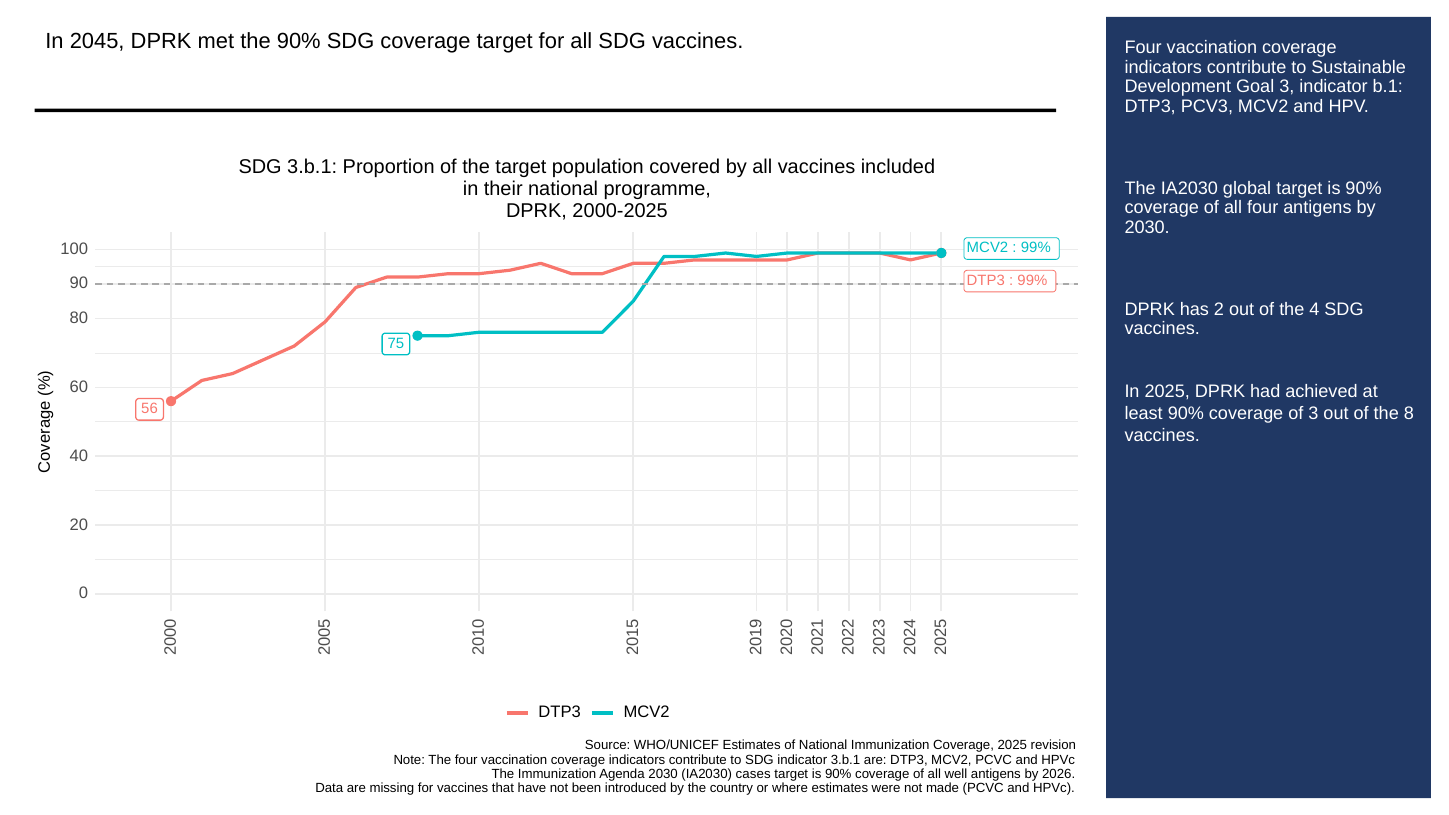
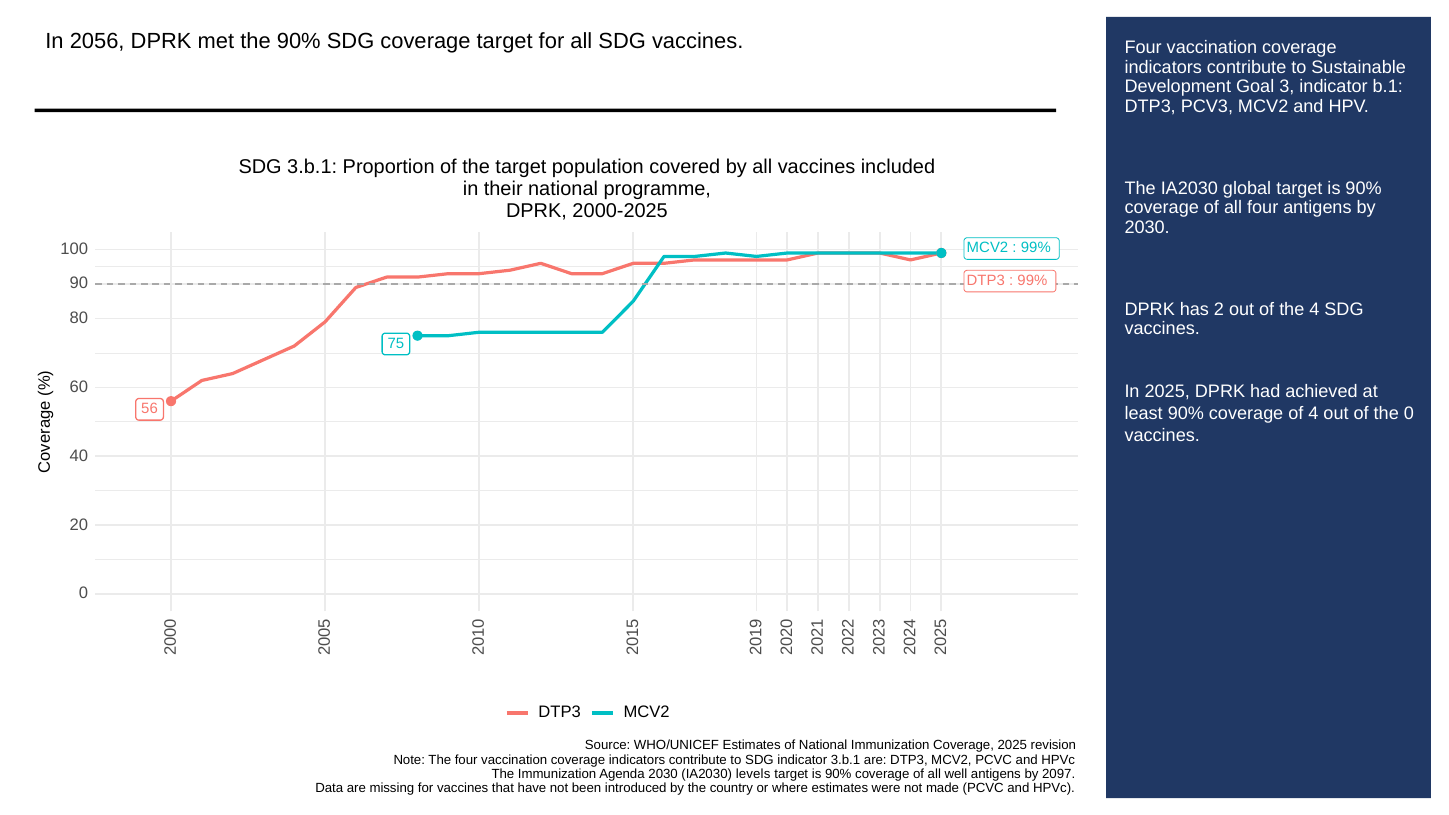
2045: 2045 -> 2056 (97, 42)
of 3: 3 -> 4 (1313, 413)
the 8: 8 -> 0 (1409, 413)
cases: cases -> levels (753, 774)
2026: 2026 -> 2097 (1059, 774)
